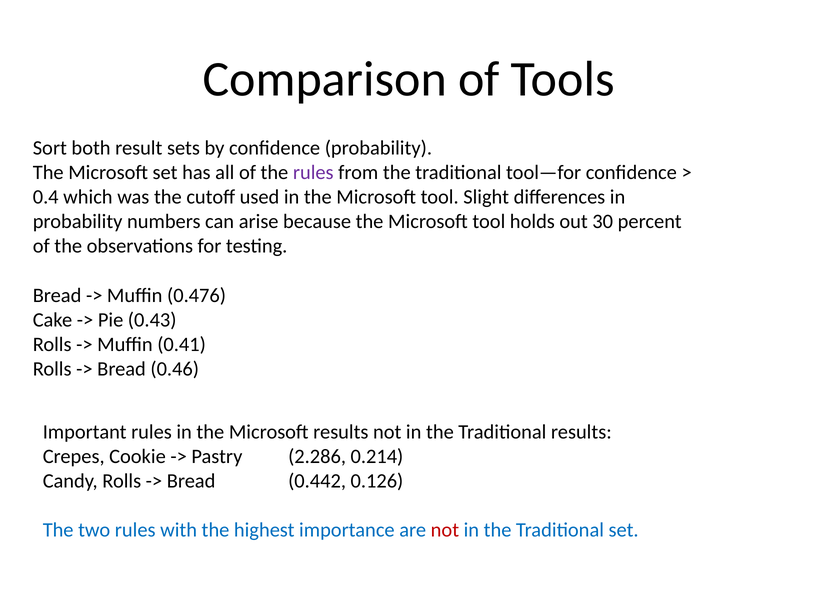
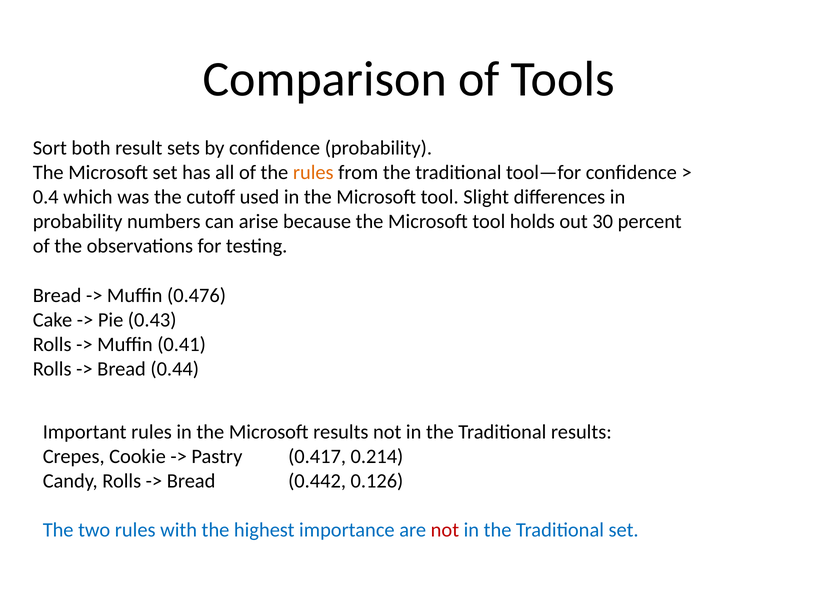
rules colour: purple -> orange (313, 172)
0.46: 0.46 -> 0.44 (175, 369)
2.286: 2.286 -> 0.417 (317, 456)
